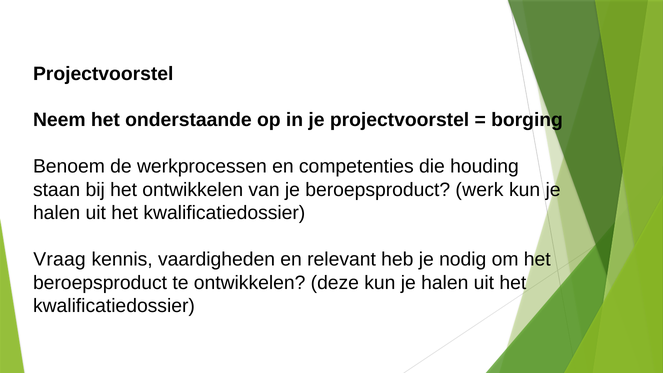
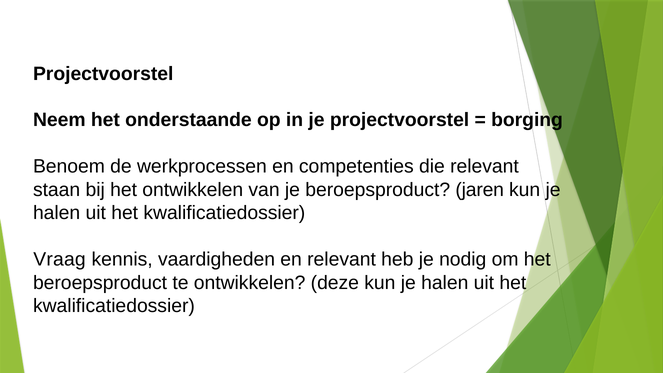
die houding: houding -> relevant (485, 166)
werk: werk -> jaren (480, 190)
